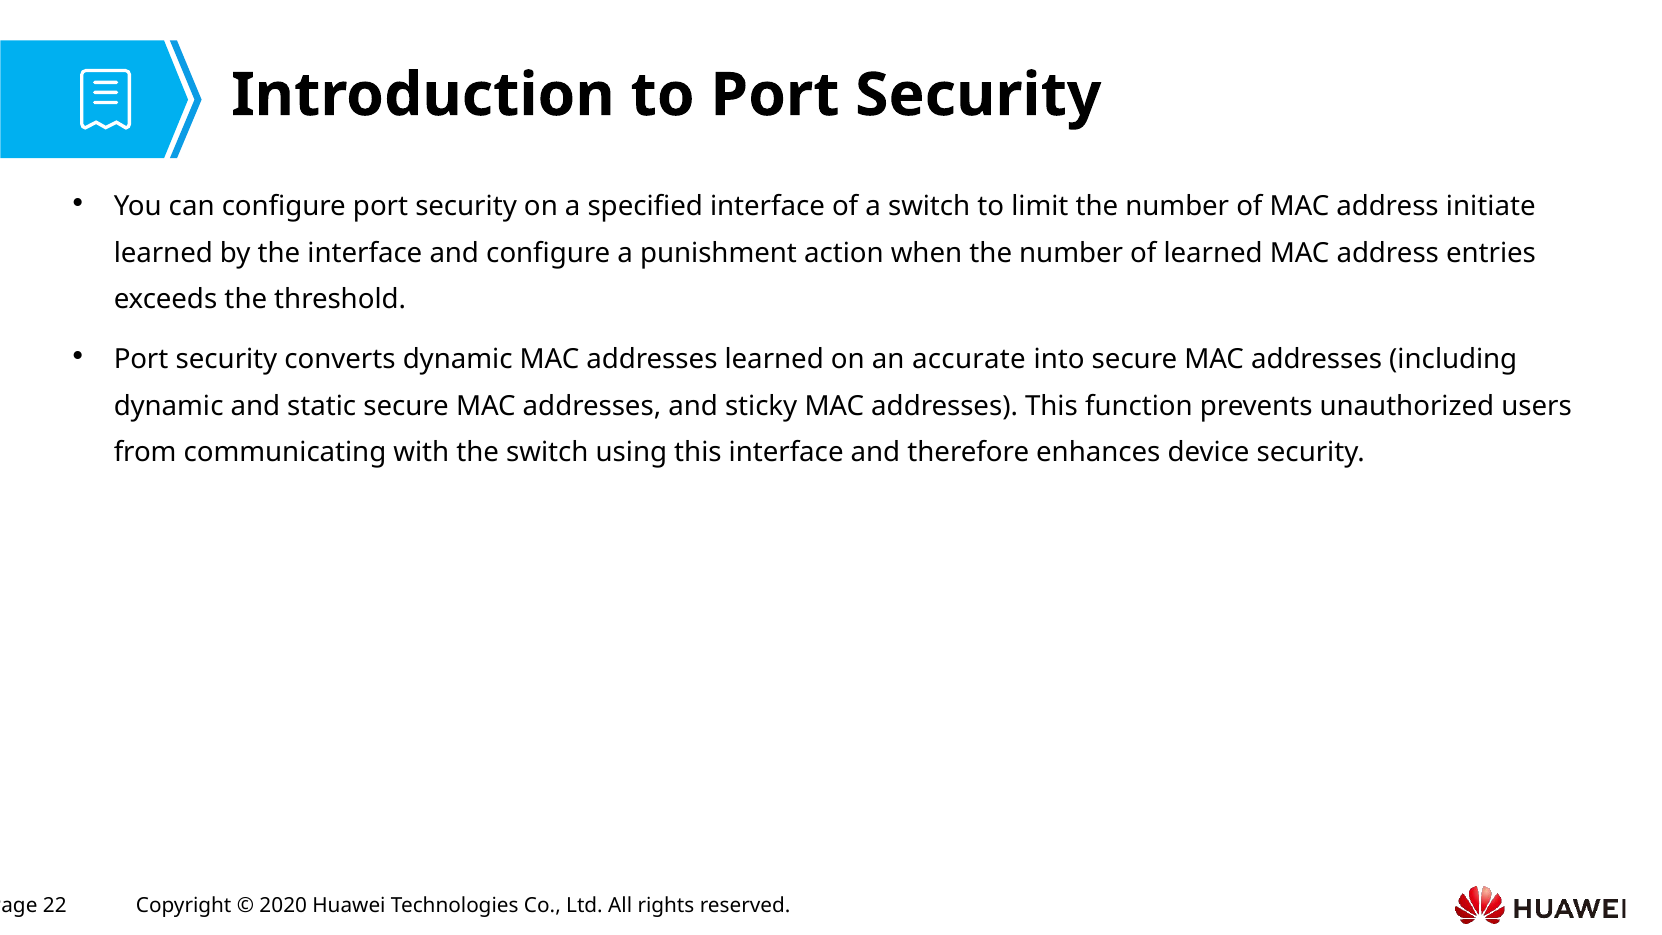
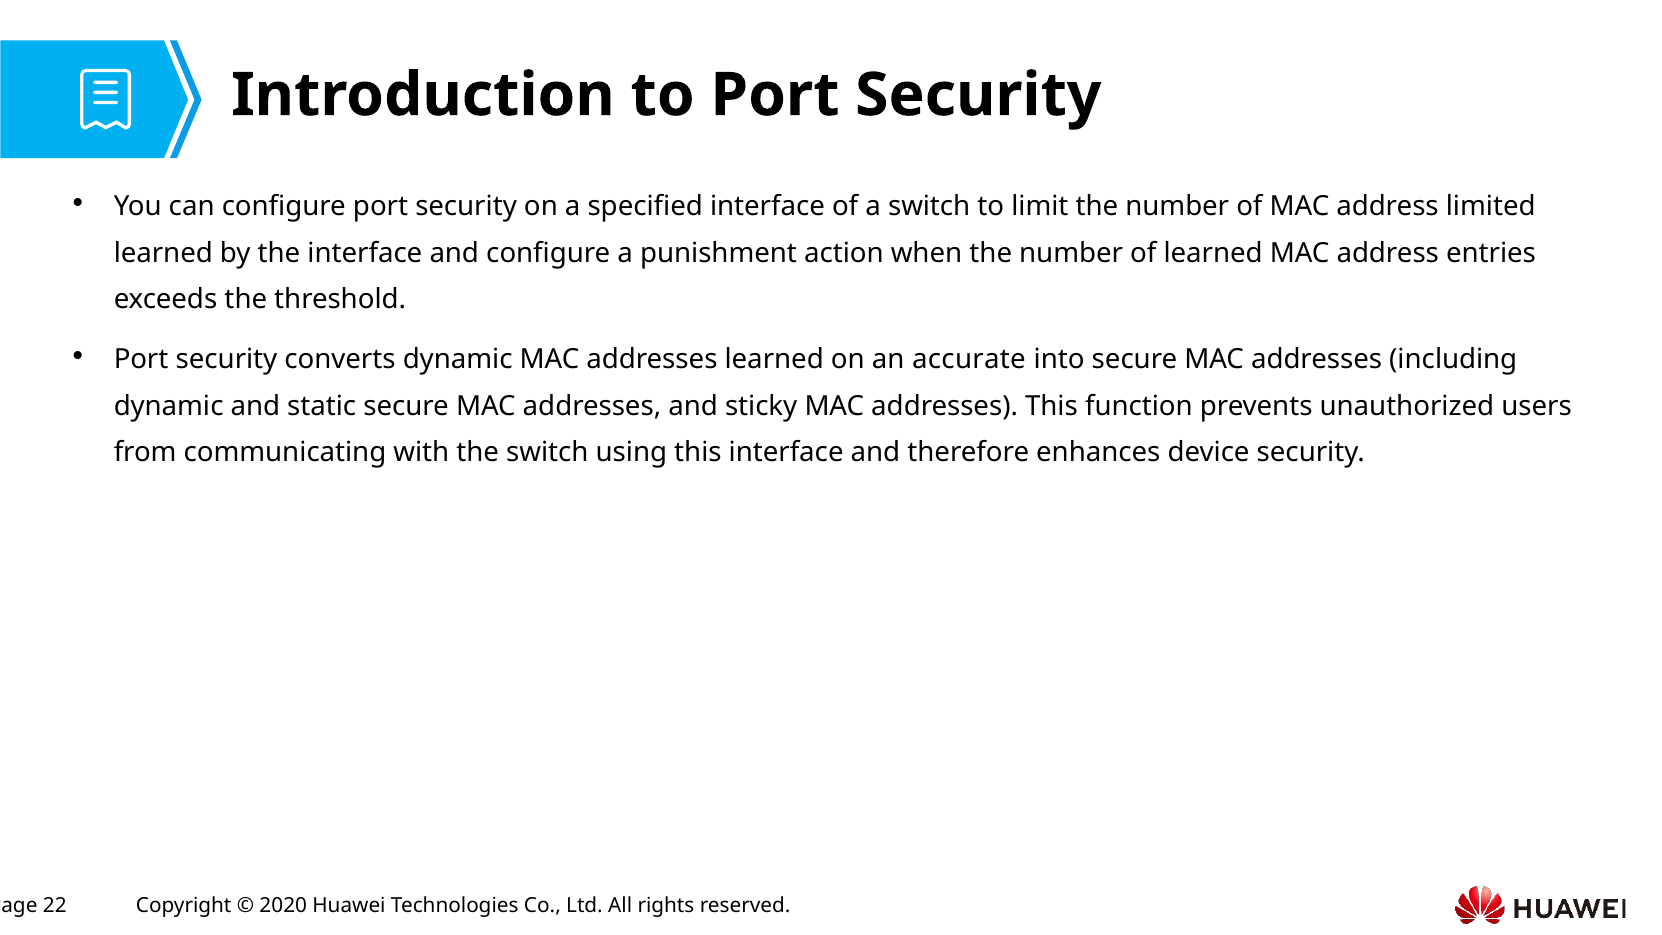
initiate: initiate -> limited (1491, 207)
